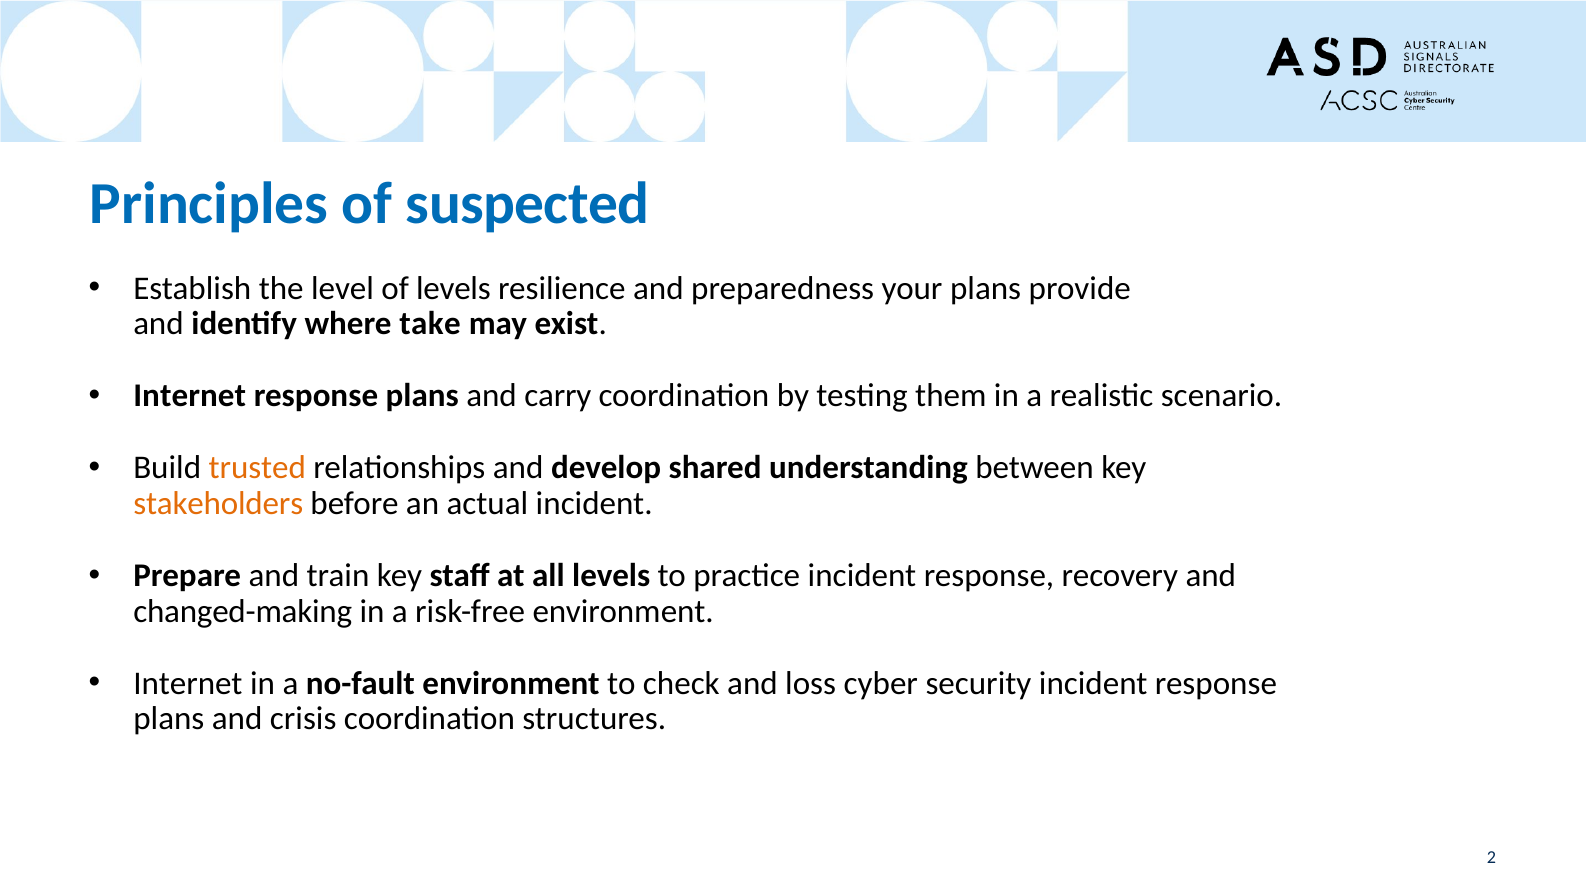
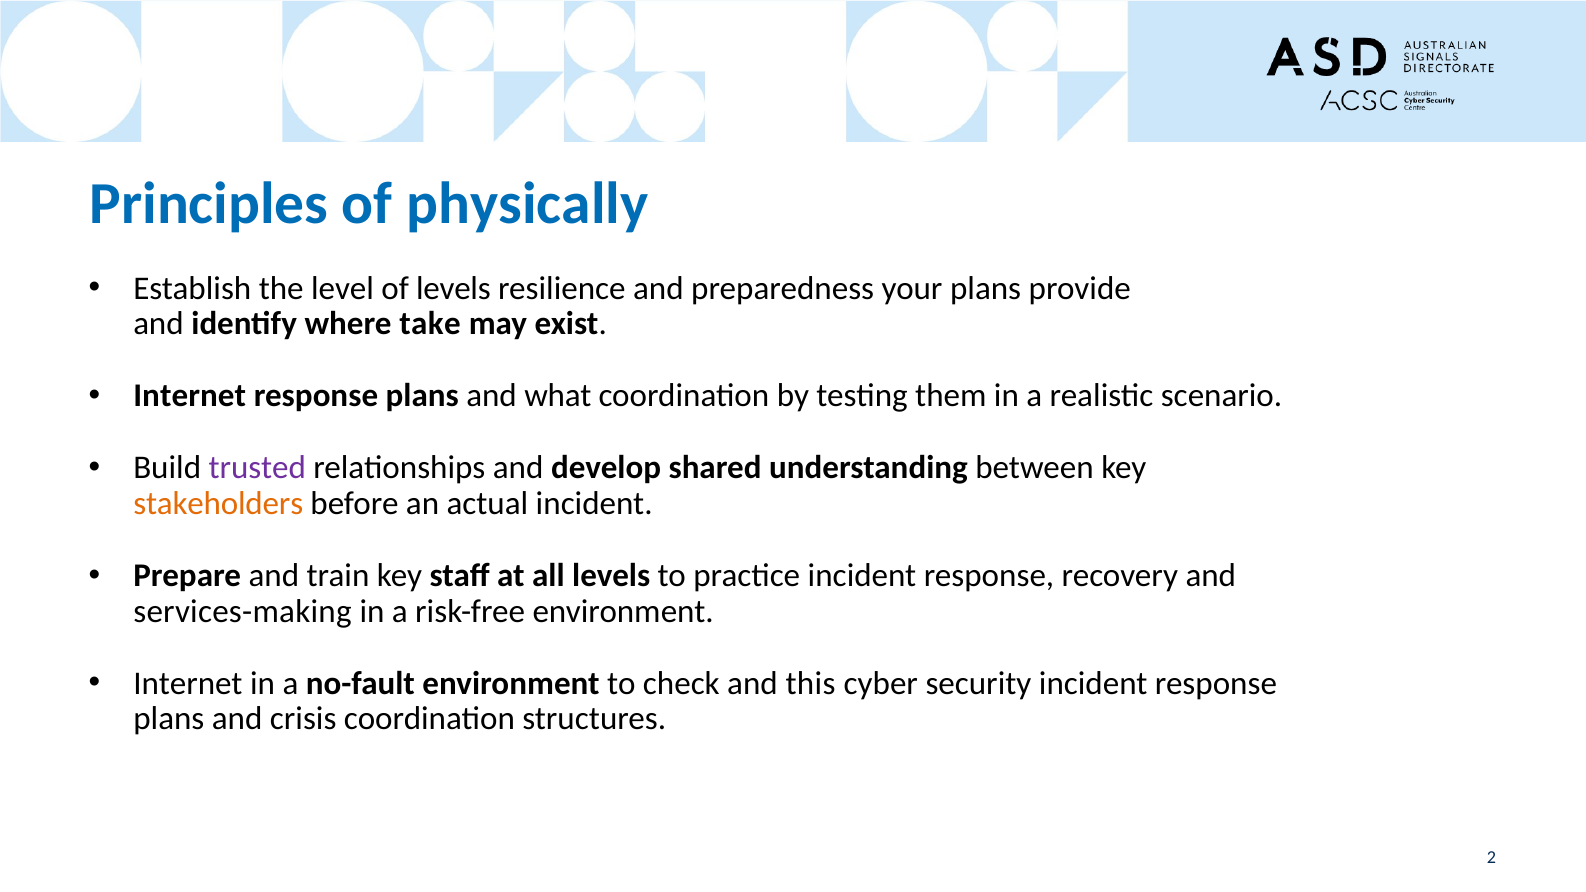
suspected: suspected -> physically (527, 204)
carry: carry -> what (558, 396)
trusted colour: orange -> purple (257, 468)
changed-making: changed-making -> services-making (242, 611)
loss: loss -> this (811, 683)
